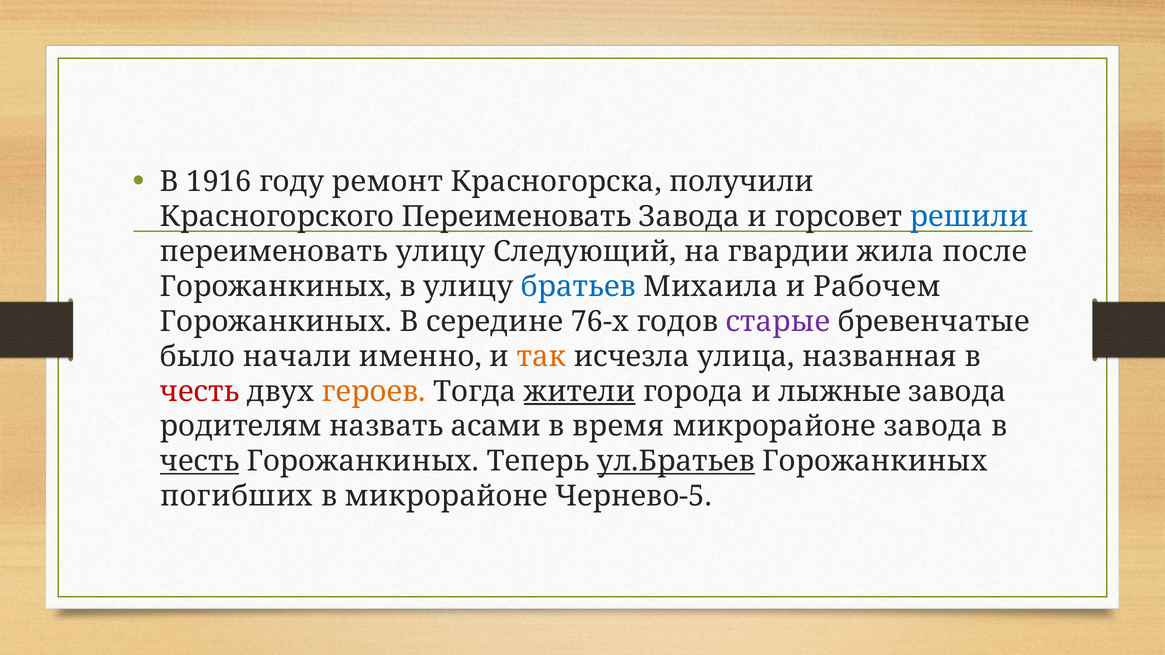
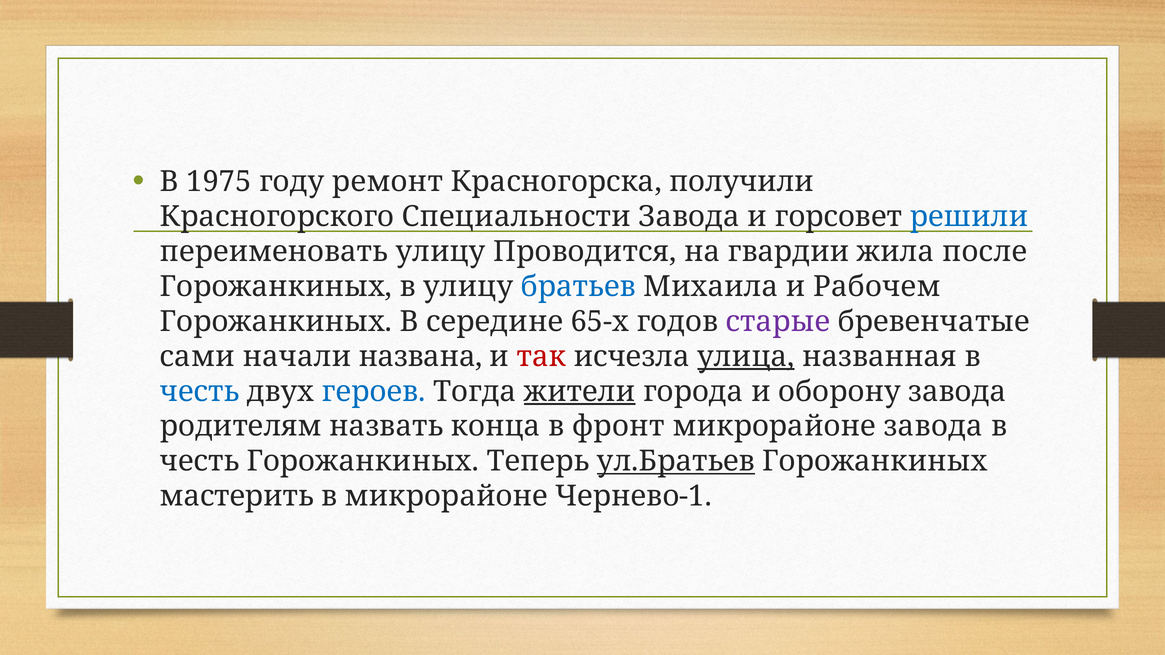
1916: 1916 -> 1975 (219, 182)
Красногорского Переименовать: Переименовать -> Специальности (516, 217)
Следующий: Следующий -> Проводится (585, 252)
76-х: 76-х -> 65-х (600, 322)
было: было -> сами (197, 357)
именно: именно -> названа (421, 357)
так colour: orange -> red (541, 357)
улица underline: none -> present (746, 357)
честь colour: red -> blue (199, 392)
героев colour: orange -> blue (374, 392)
лыжные: лыжные -> оборону (840, 392)
асами: асами -> конца (496, 427)
время: время -> фронт (618, 427)
честь underline: present -> none (199, 461)
погибших: погибших -> мастерить (237, 496)
Чернево-5: Чернево-5 -> Чернево-1 (634, 496)
